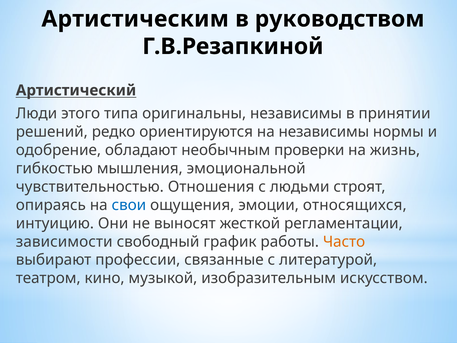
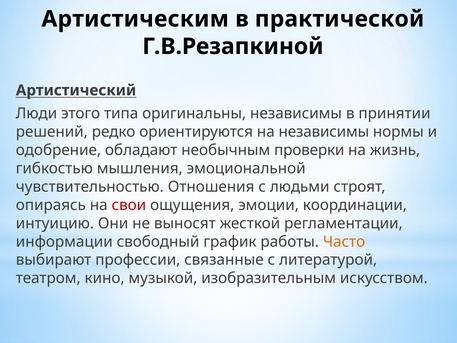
руководством: руководством -> практической (340, 19)
свои colour: blue -> red (129, 205)
относящихся: относящихся -> координации (355, 205)
зависимости: зависимости -> информации (64, 241)
